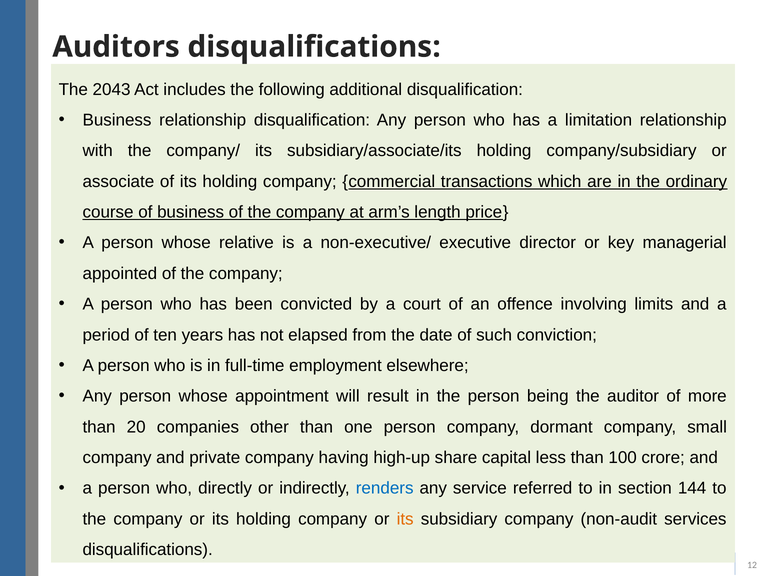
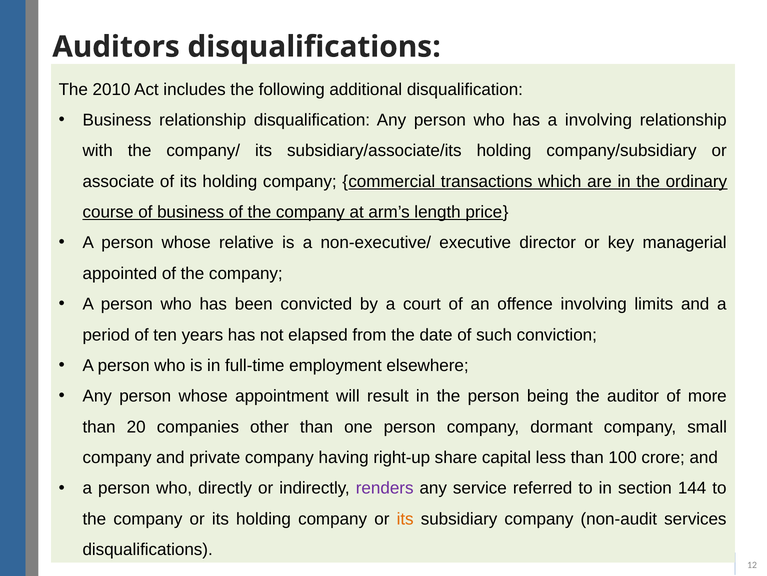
2043: 2043 -> 2010 (112, 89)
a limitation: limitation -> involving (599, 120)
high-up: high-up -> right-up (402, 457)
renders colour: blue -> purple (385, 488)
